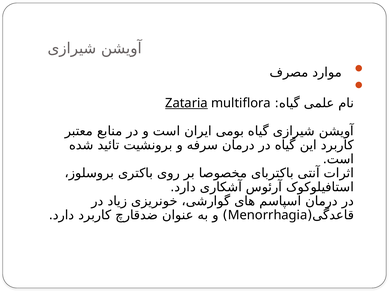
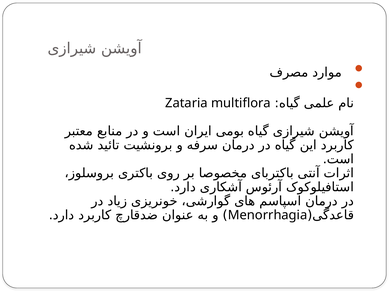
Zataria underline: present -> none (186, 103)
